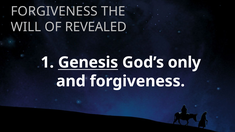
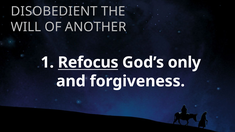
FORGIVENESS: FORGIVENESS -> DISOBEDIENT (54, 11)
REVEALED: REVEALED -> ANOTHER (96, 27)
Genesis: Genesis -> Refocus (88, 62)
